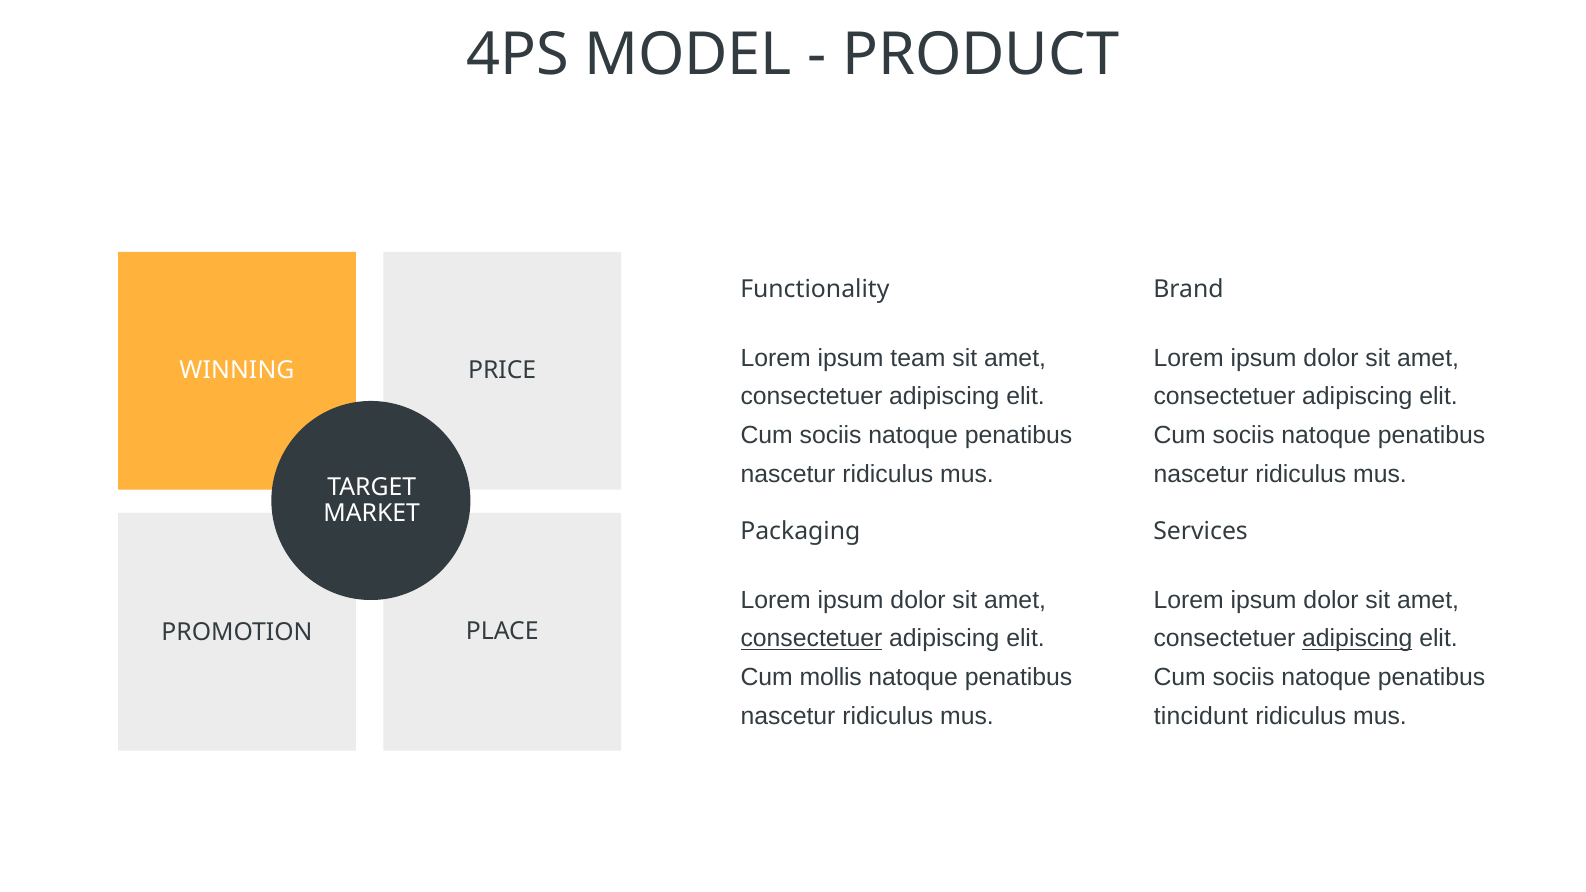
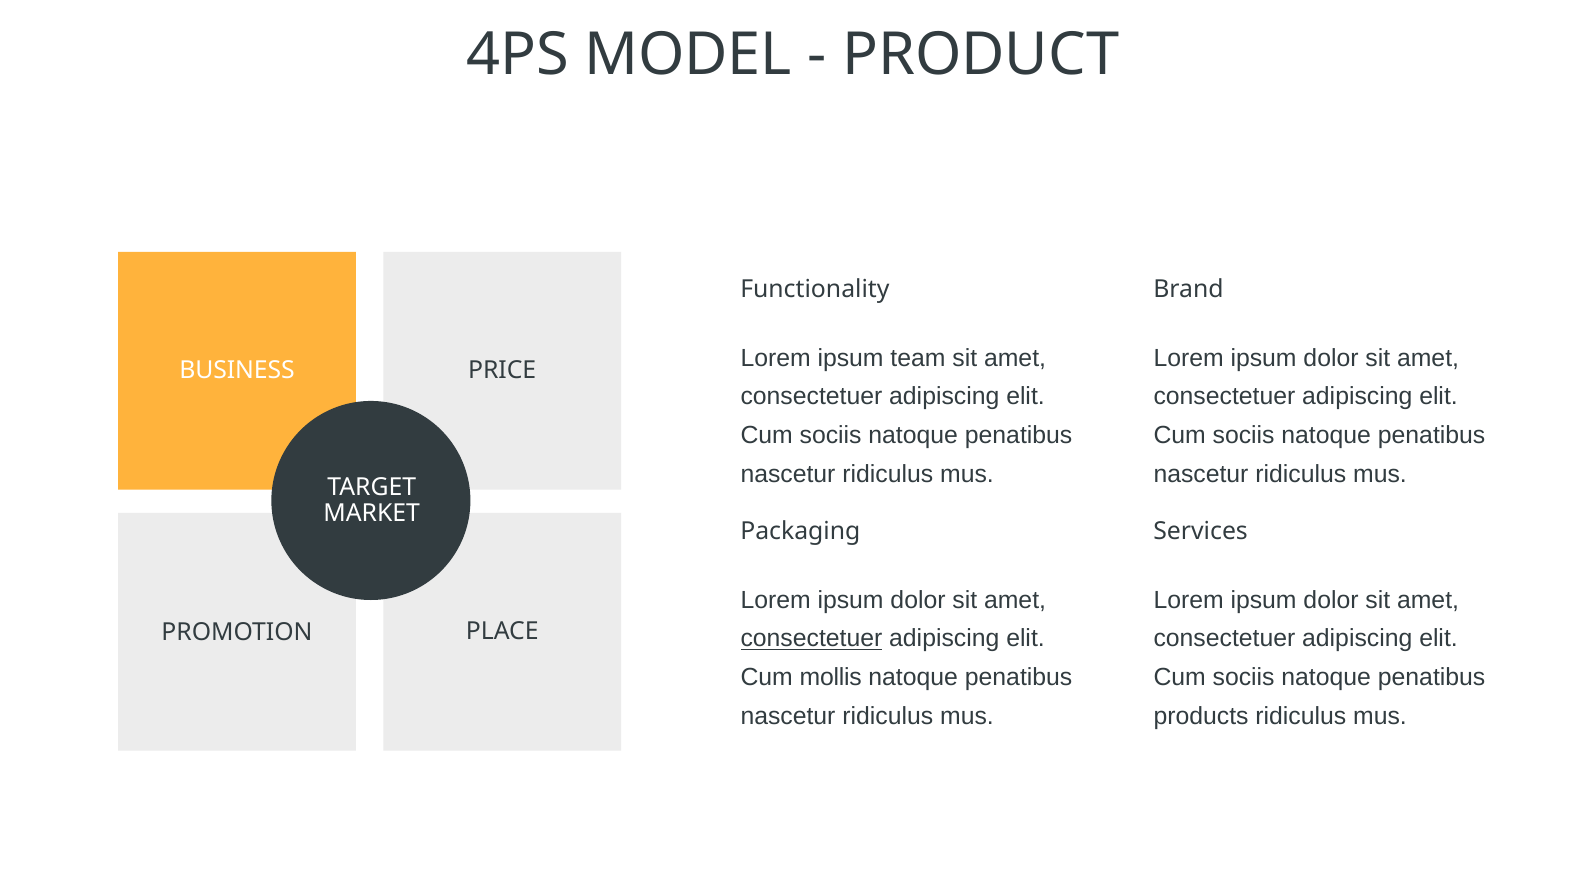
WINNING: WINNING -> BUSINESS (237, 370)
adipiscing underline: present -> none (1357, 639)
tincidunt: tincidunt -> products (1201, 716)
